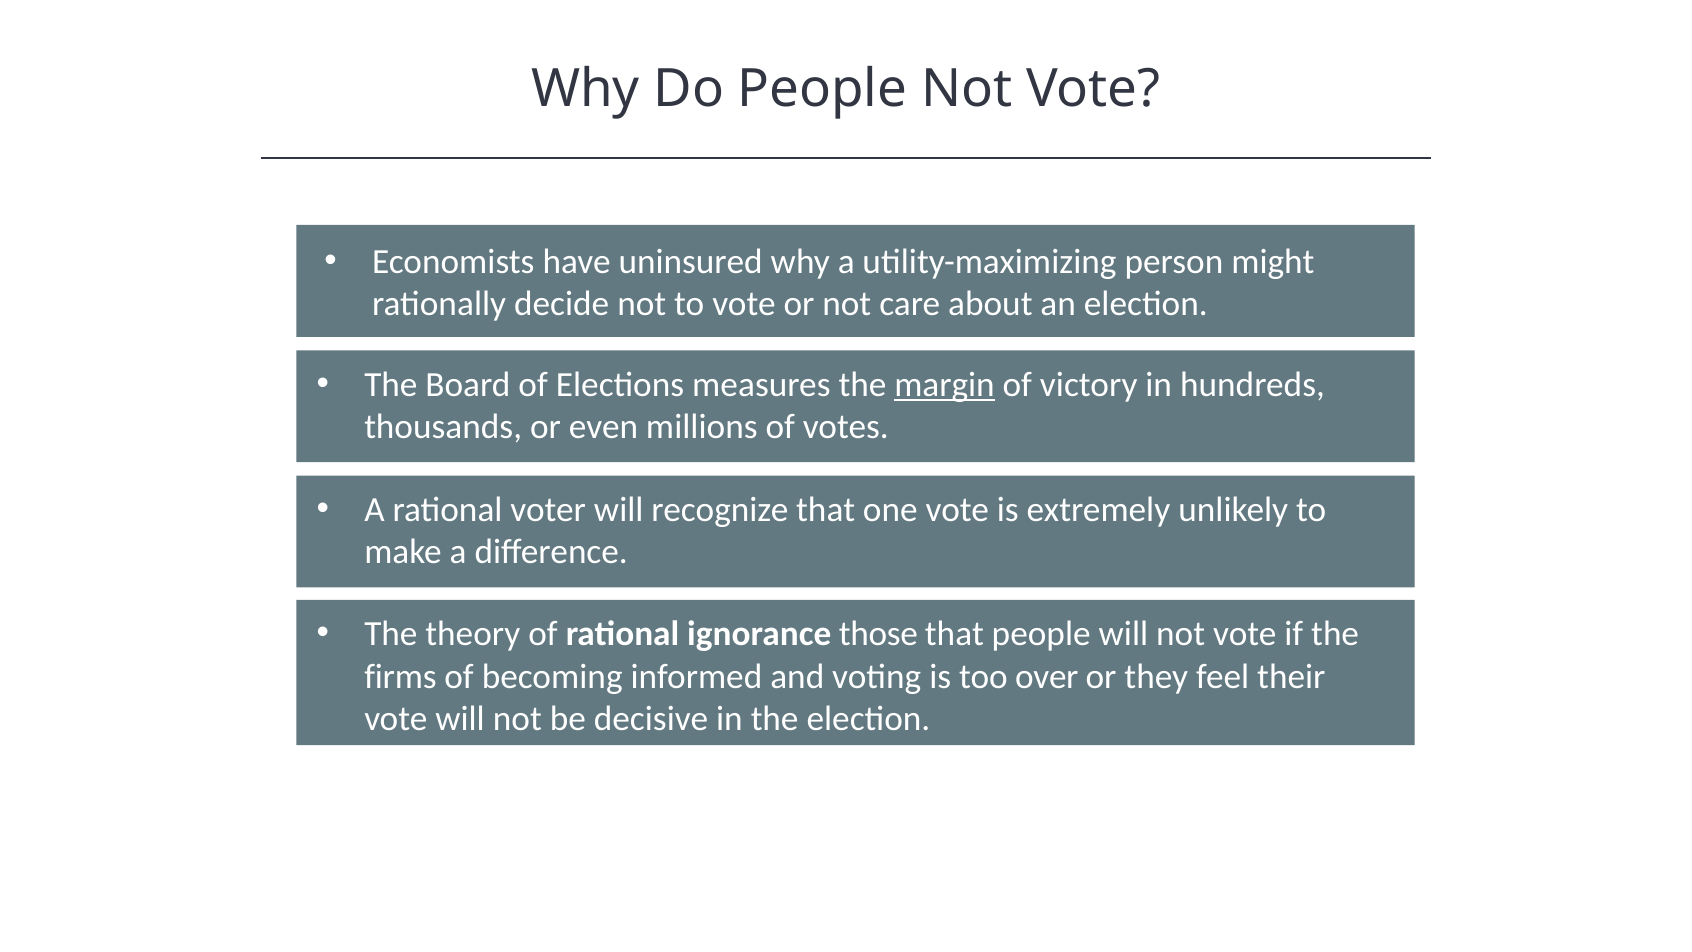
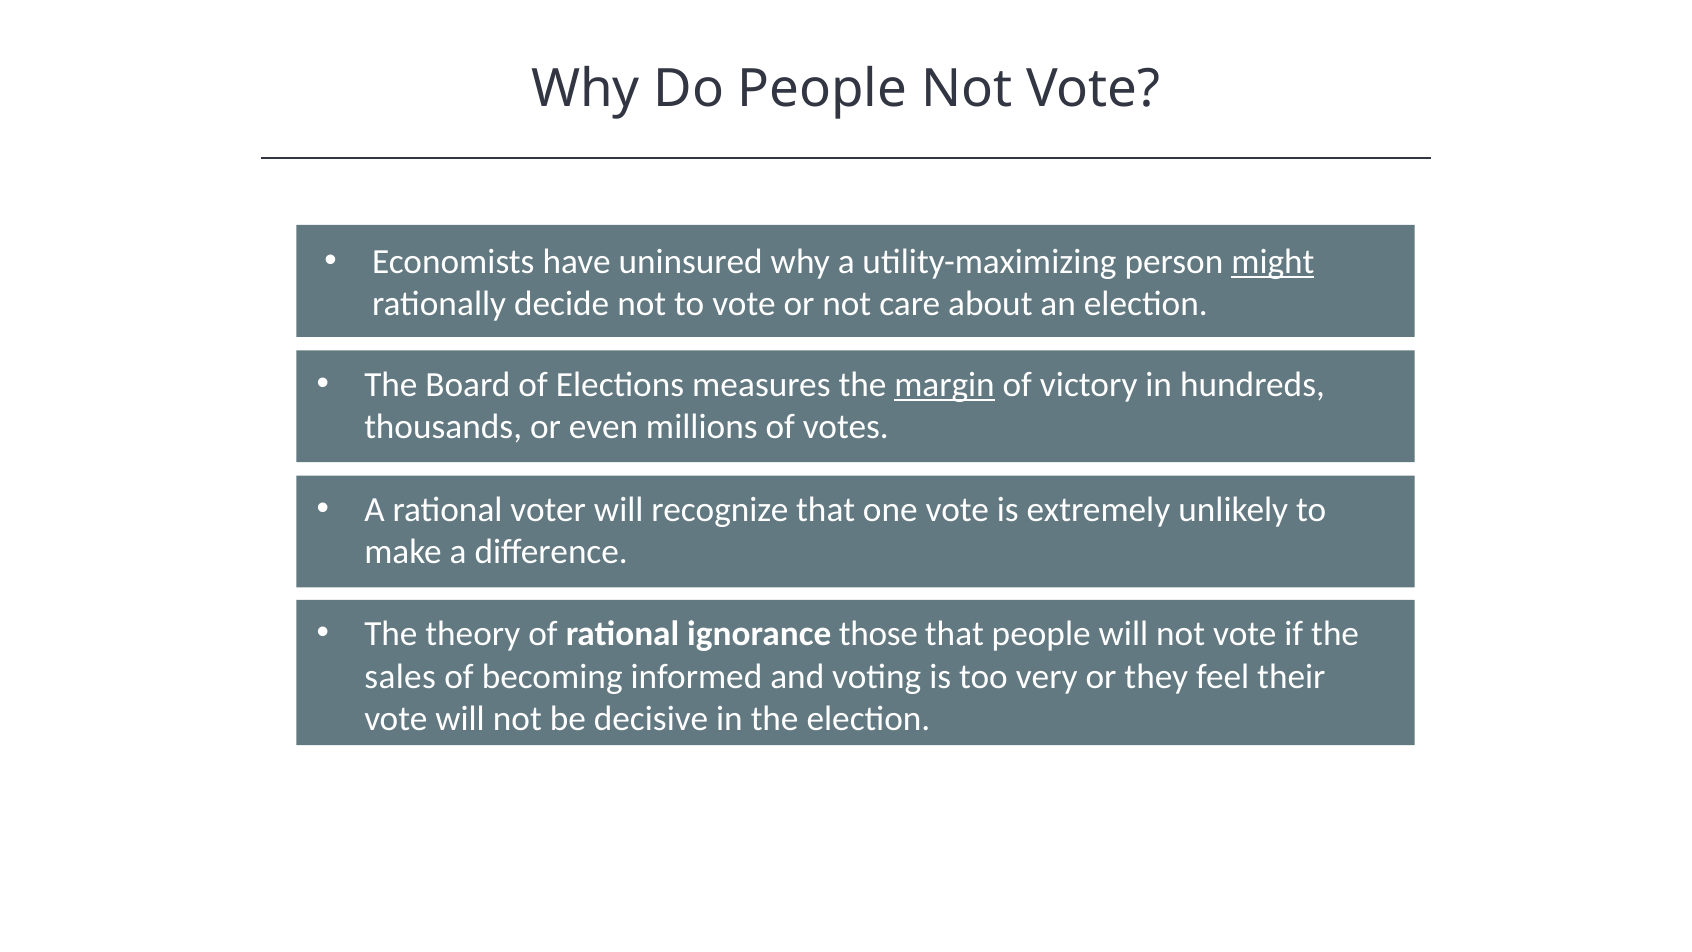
might underline: none -> present (1273, 262)
firms: firms -> sales (400, 676)
over: over -> very (1047, 676)
